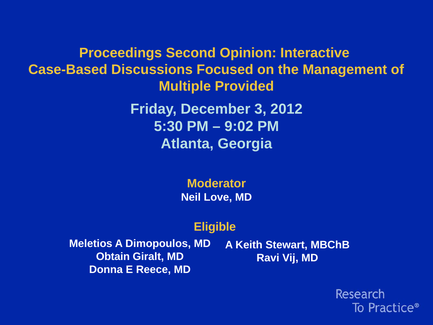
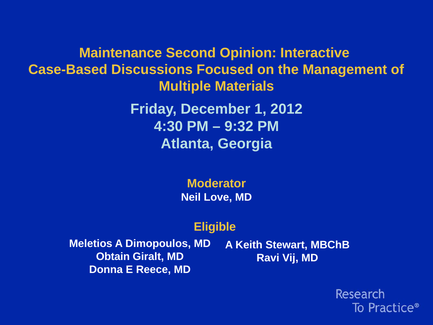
Proceedings: Proceedings -> Maintenance (121, 53)
Provided: Provided -> Materials (244, 86)
3: 3 -> 1 (260, 109)
5:30: 5:30 -> 4:30 (168, 126)
9:02: 9:02 -> 9:32 (239, 126)
